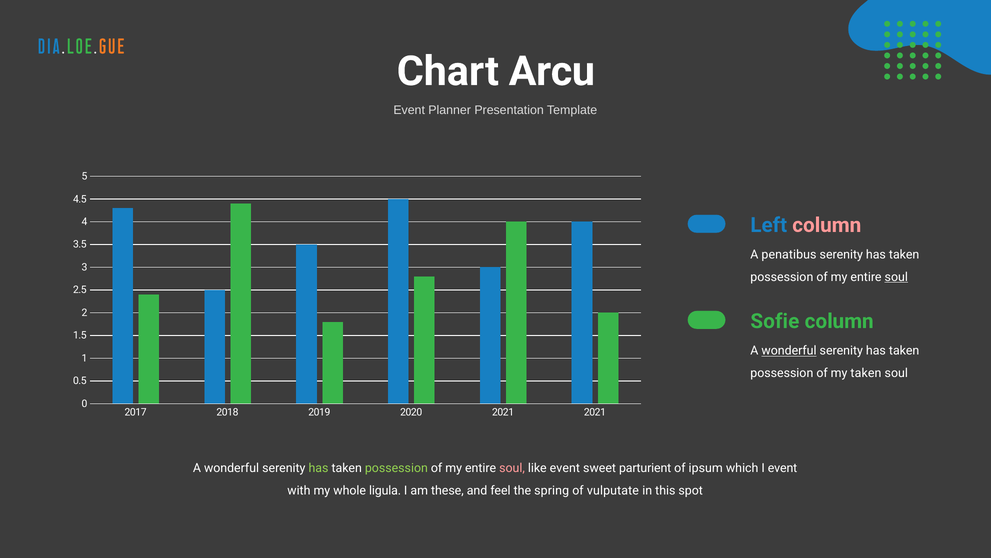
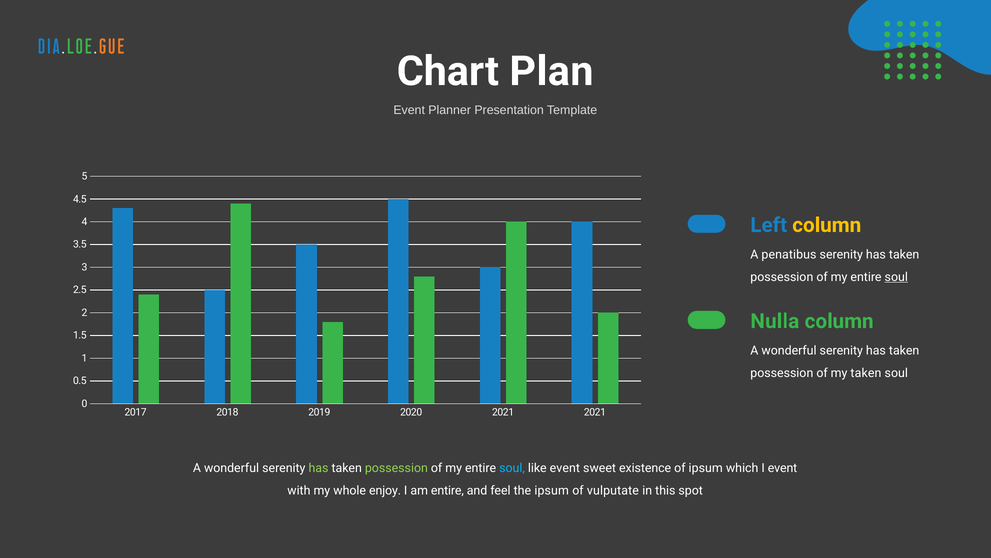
Arcu: Arcu -> Plan (551, 71)
column colour: pink -> yellow (827, 225)
Sofie: Sofie -> Nulla (775, 321)
wonderful underline: present -> none (789, 351)
soul colour: pink -> light blue (512, 468)
parturient: parturient -> existence (645, 468)
ligula: ligula -> enjoy (385, 490)
am these: these -> entire (447, 490)
the spring: spring -> ipsum (552, 490)
